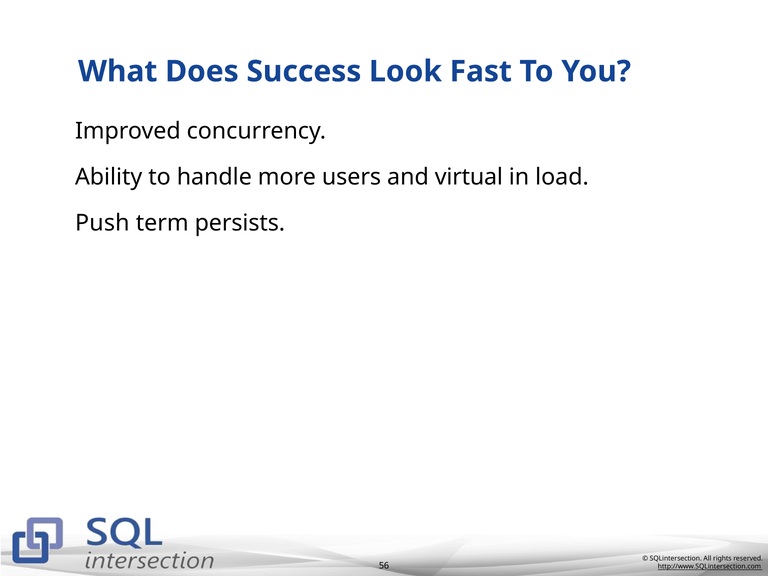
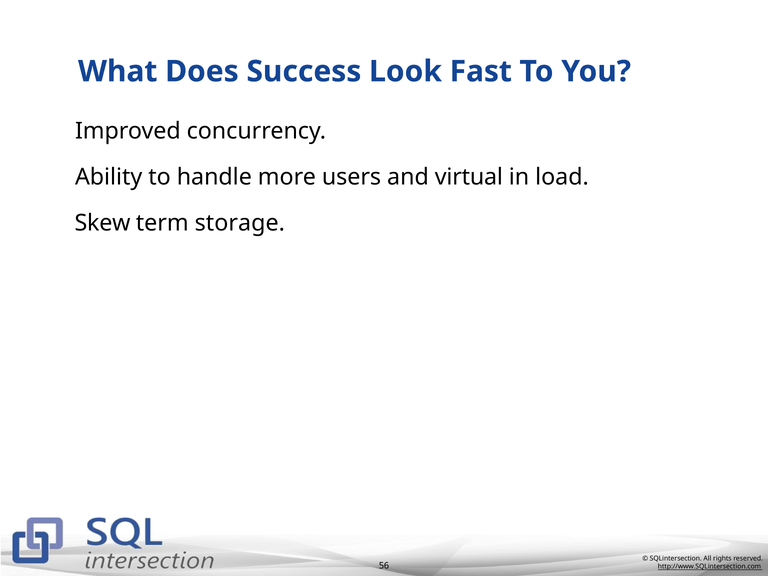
Push: Push -> Skew (103, 223)
persists: persists -> storage (240, 223)
